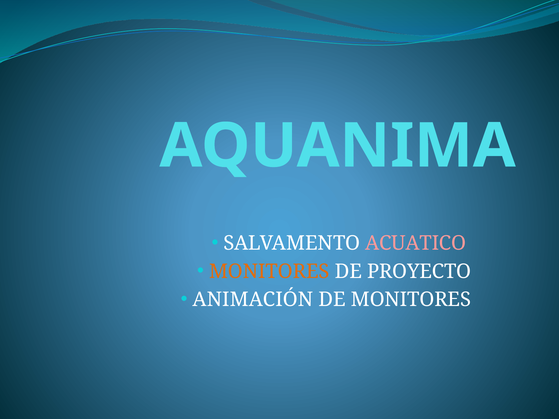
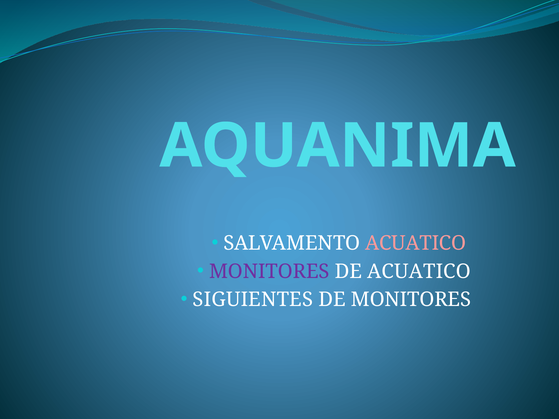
MONITORES colour: orange -> purple (269, 272)
DE PROYECTO: PROYECTO -> ACUATICO (419, 272)
ANIMACIÓN: ANIMACIÓN -> SIGUIENTES (253, 300)
